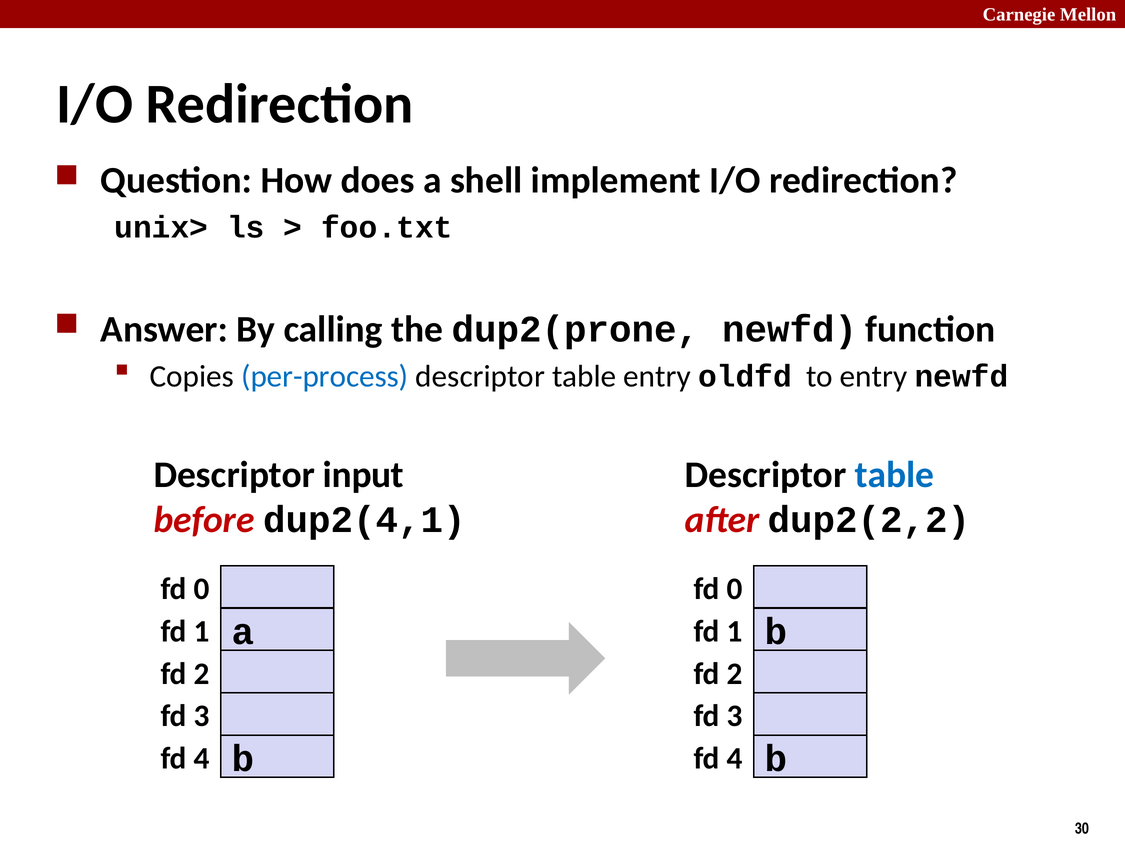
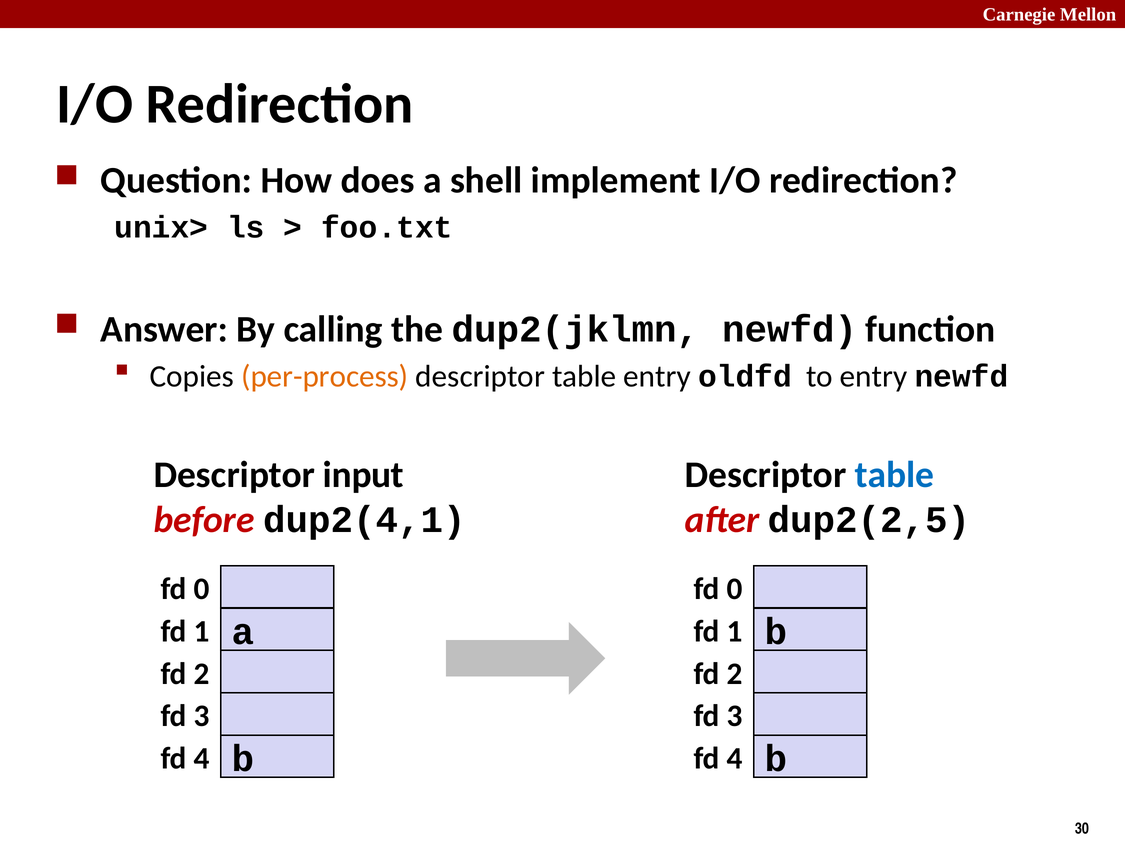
dup2(prone: dup2(prone -> dup2(jklmn (576, 330)
per-process colour: blue -> orange (325, 377)
dup2(2,2: dup2(2,2 -> dup2(2,5 (869, 521)
